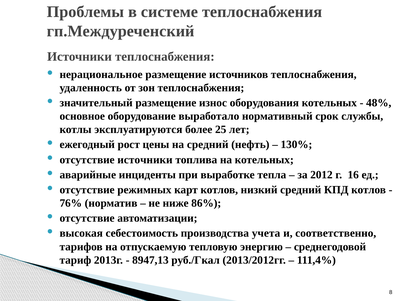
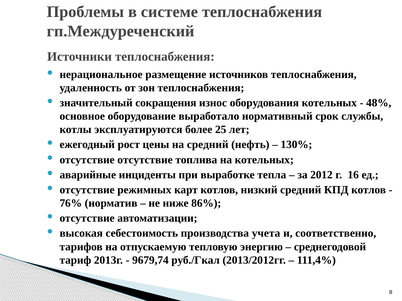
значительный размещение: размещение -> сокращения (166, 103)
отсутствие источники: источники -> отсутствие (145, 160)
8947,13: 8947,13 -> 9679,74 (150, 261)
